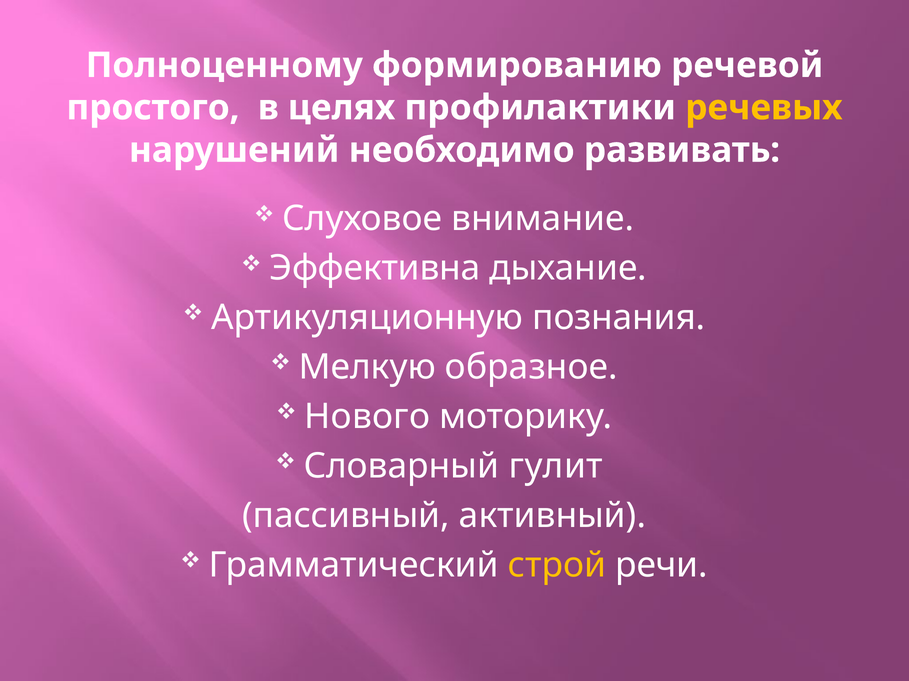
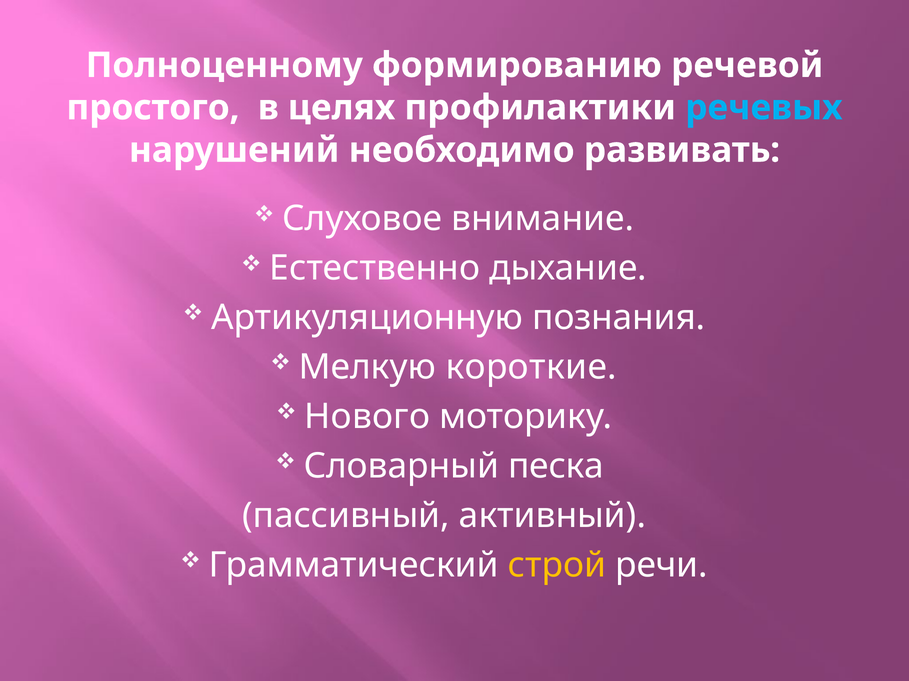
речевых colour: yellow -> light blue (764, 108)
Эффективна: Эффективна -> Естественно (375, 268)
образное: образное -> короткие (531, 367)
гулит: гулит -> песка (556, 466)
